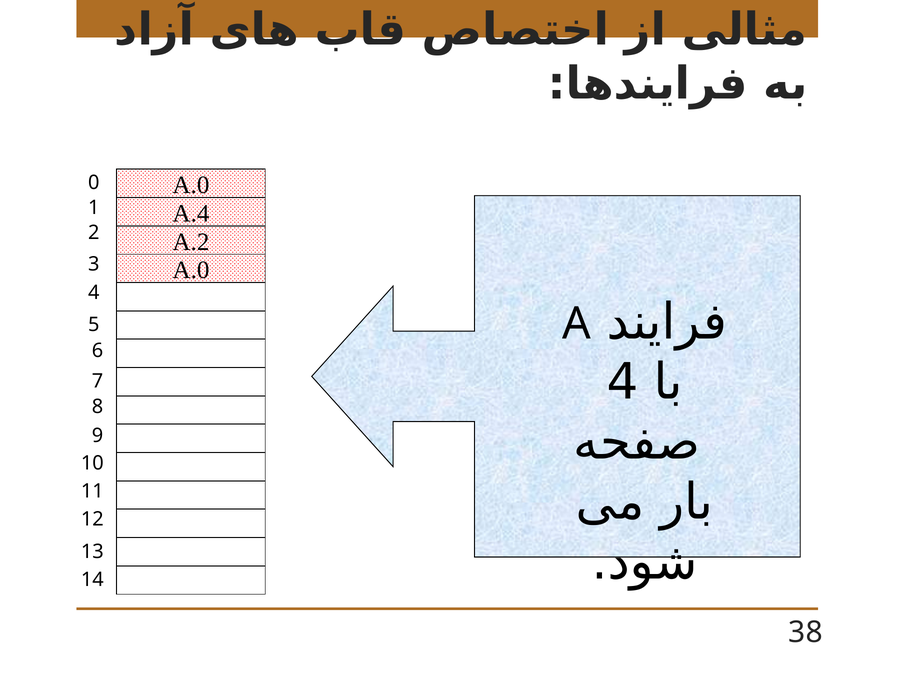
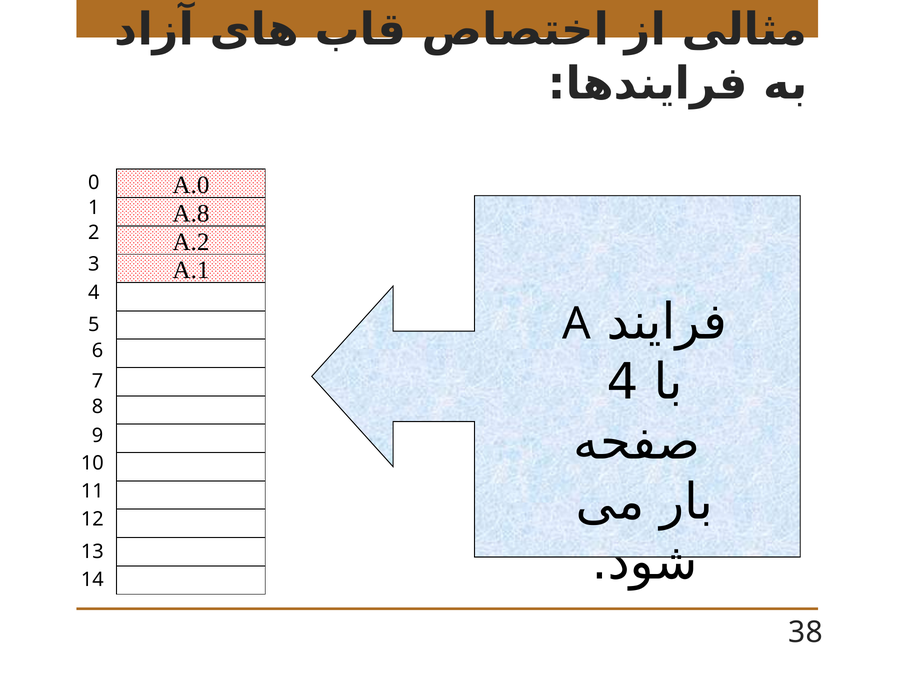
A.4: A.4 -> A.8 (191, 213)
A.0: A.0 -> A.1 (191, 270)
